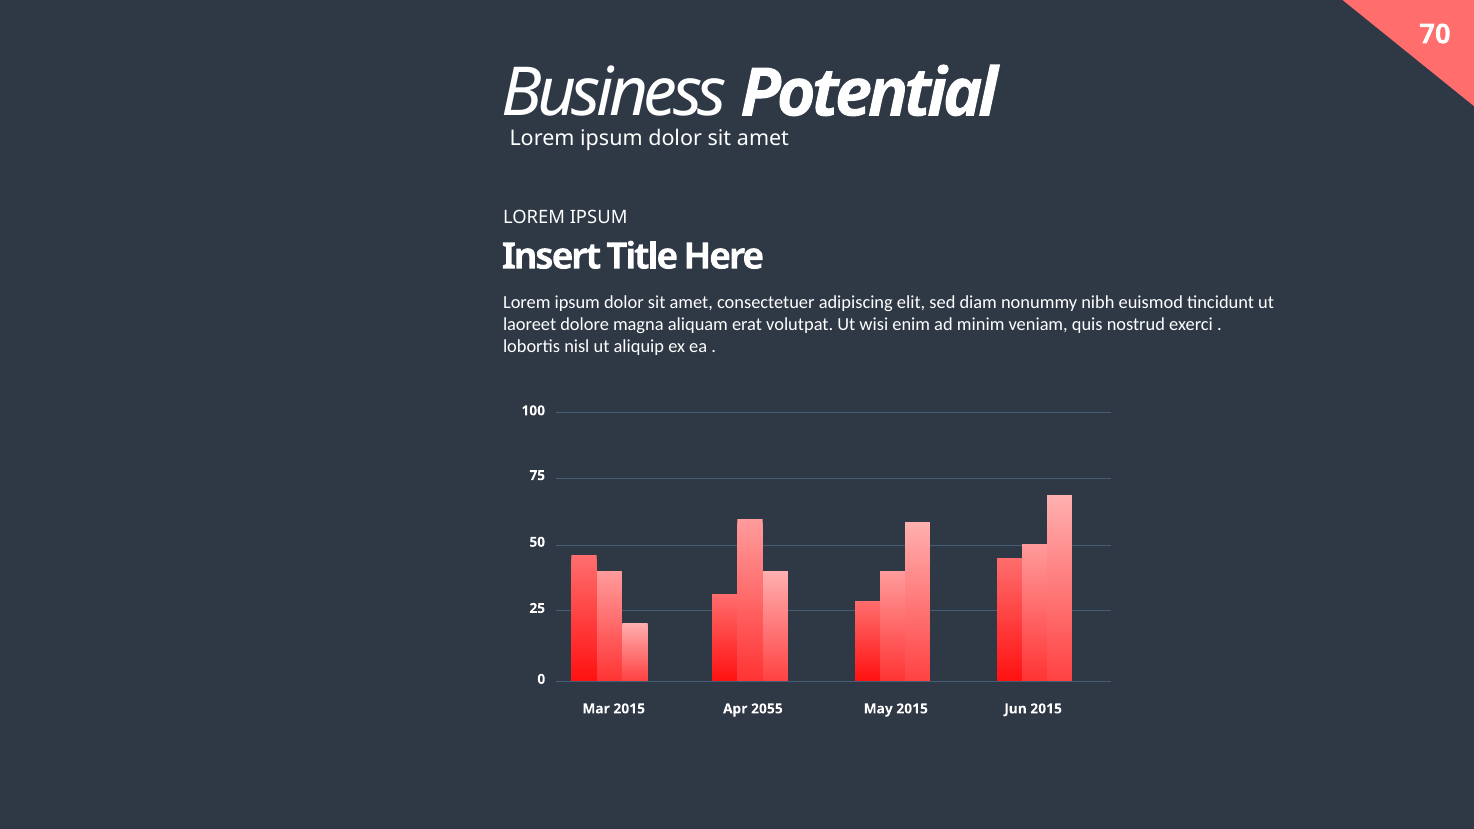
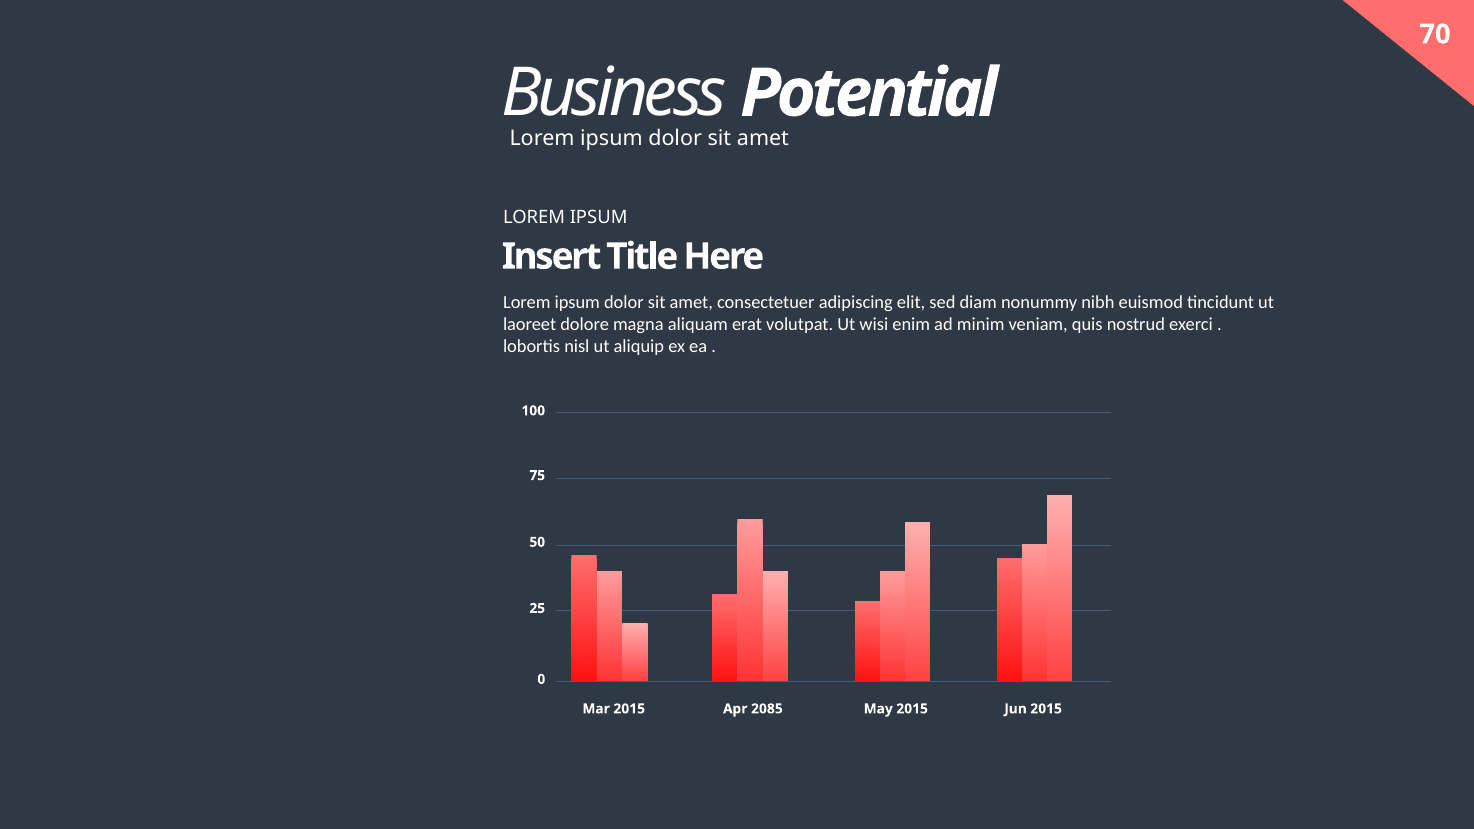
2055: 2055 -> 2085 (767, 709)
